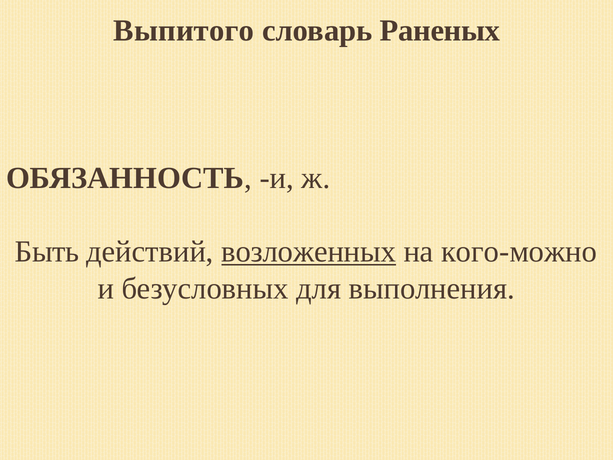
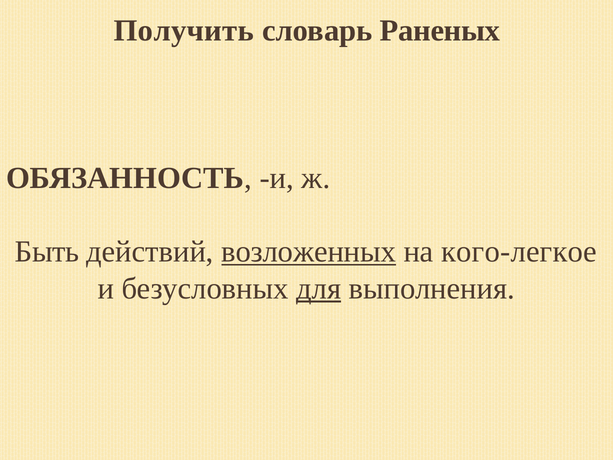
Выпитого: Выпитого -> Получить (184, 31)
кого-можно: кого-можно -> кого-легкое (519, 251)
для underline: none -> present (319, 288)
